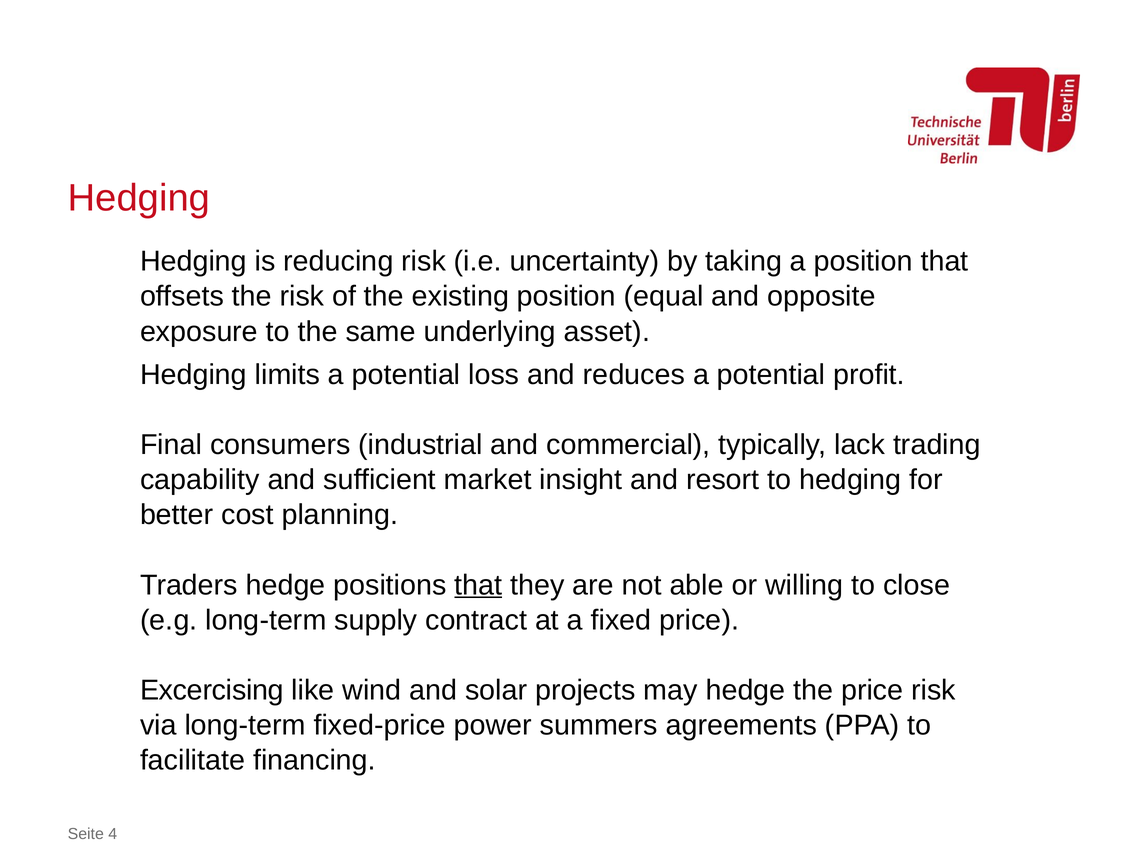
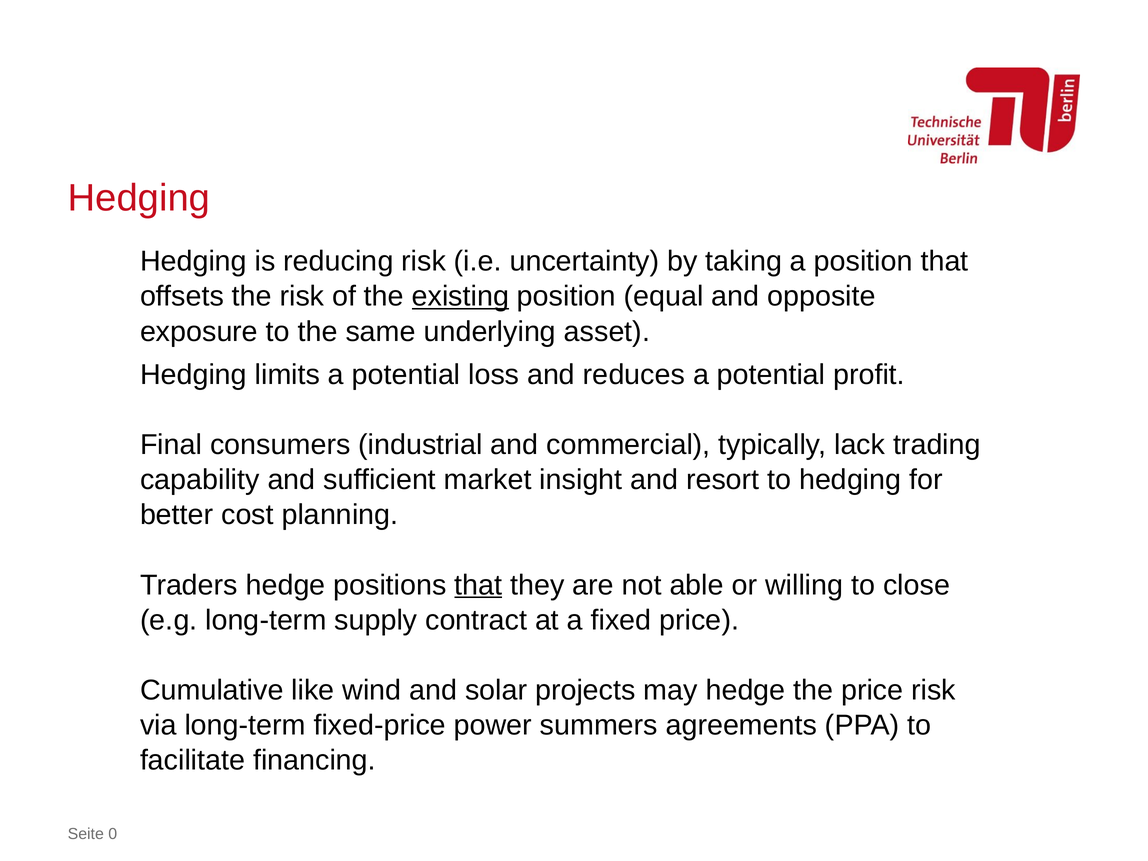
existing underline: none -> present (460, 297)
Excercising: Excercising -> Cumulative (212, 690)
4: 4 -> 0 (113, 834)
